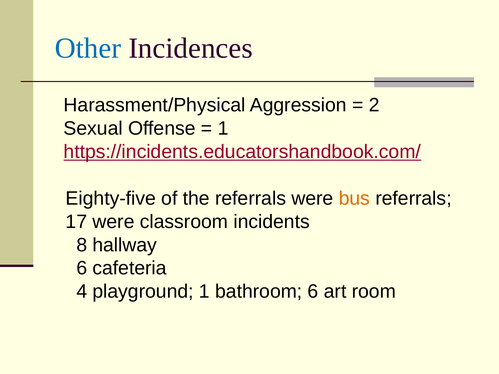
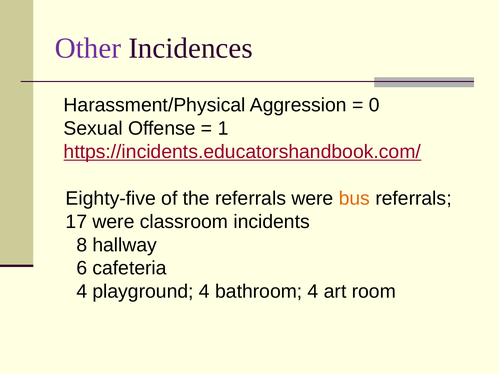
Other colour: blue -> purple (88, 48)
2: 2 -> 0 (374, 105)
playground 1: 1 -> 4 (204, 292)
bathroom 6: 6 -> 4 (313, 292)
